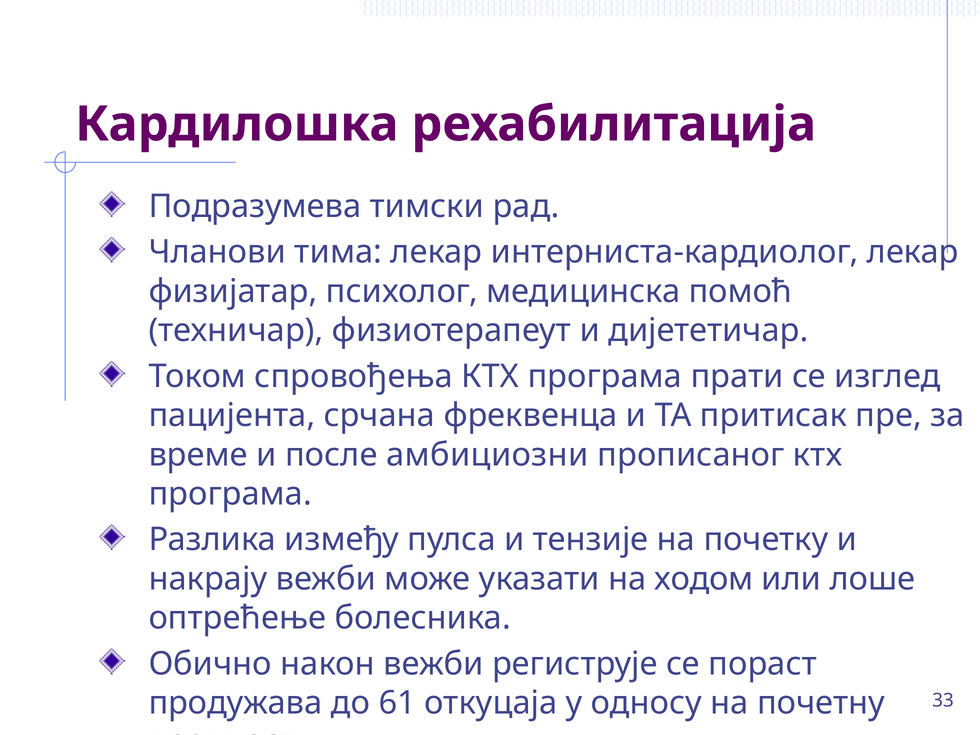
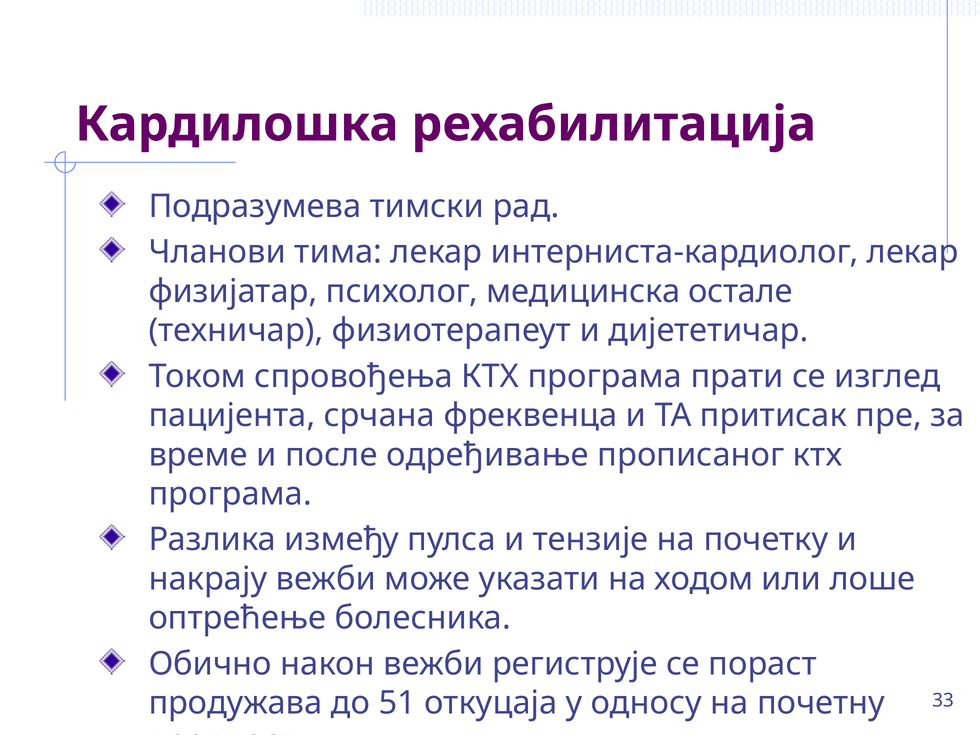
помоћ: помоћ -> остале (740, 291)
амбициозни: амбициозни -> одређивање (487, 455)
61: 61 -> 51 (397, 703)
